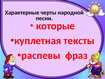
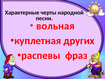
которые: которые -> вольная (55, 26)
тексты: тексты -> других (79, 41)
